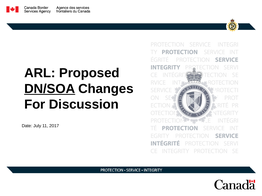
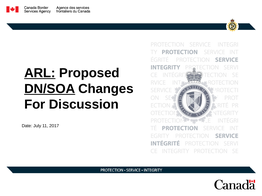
ARL underline: none -> present (40, 73)
